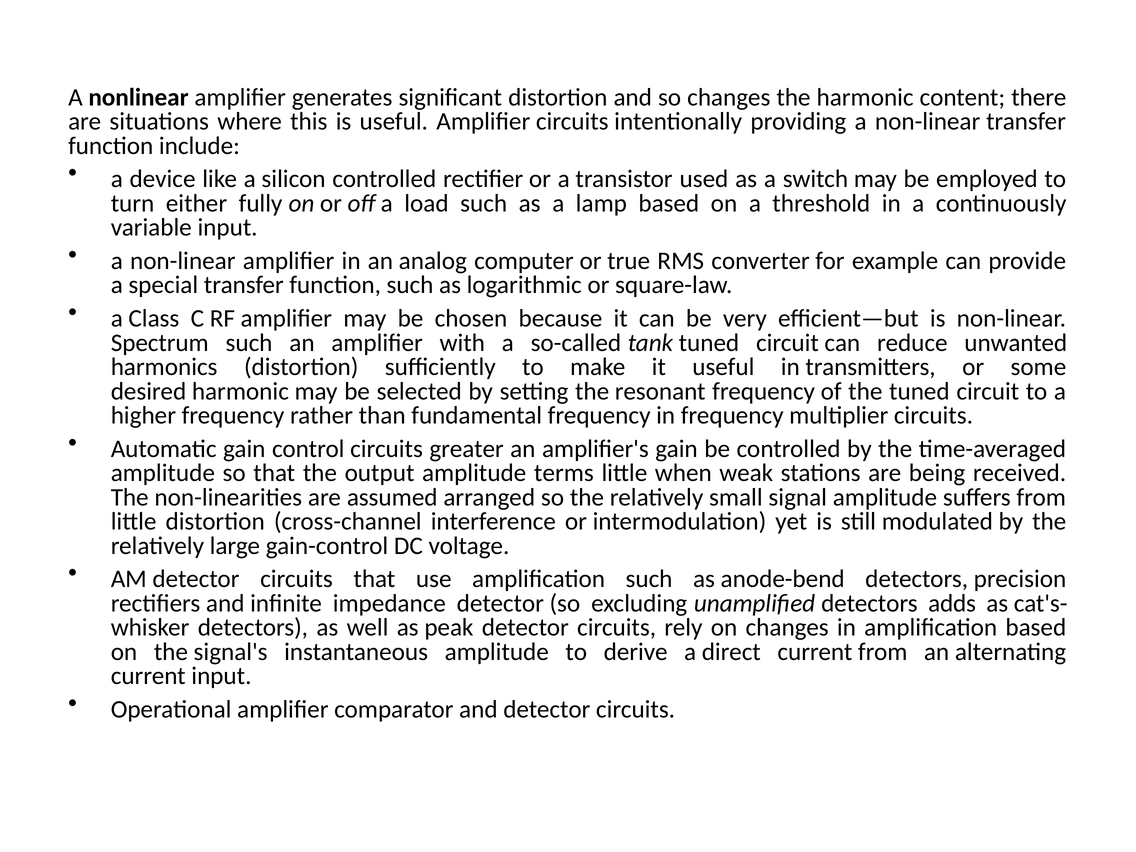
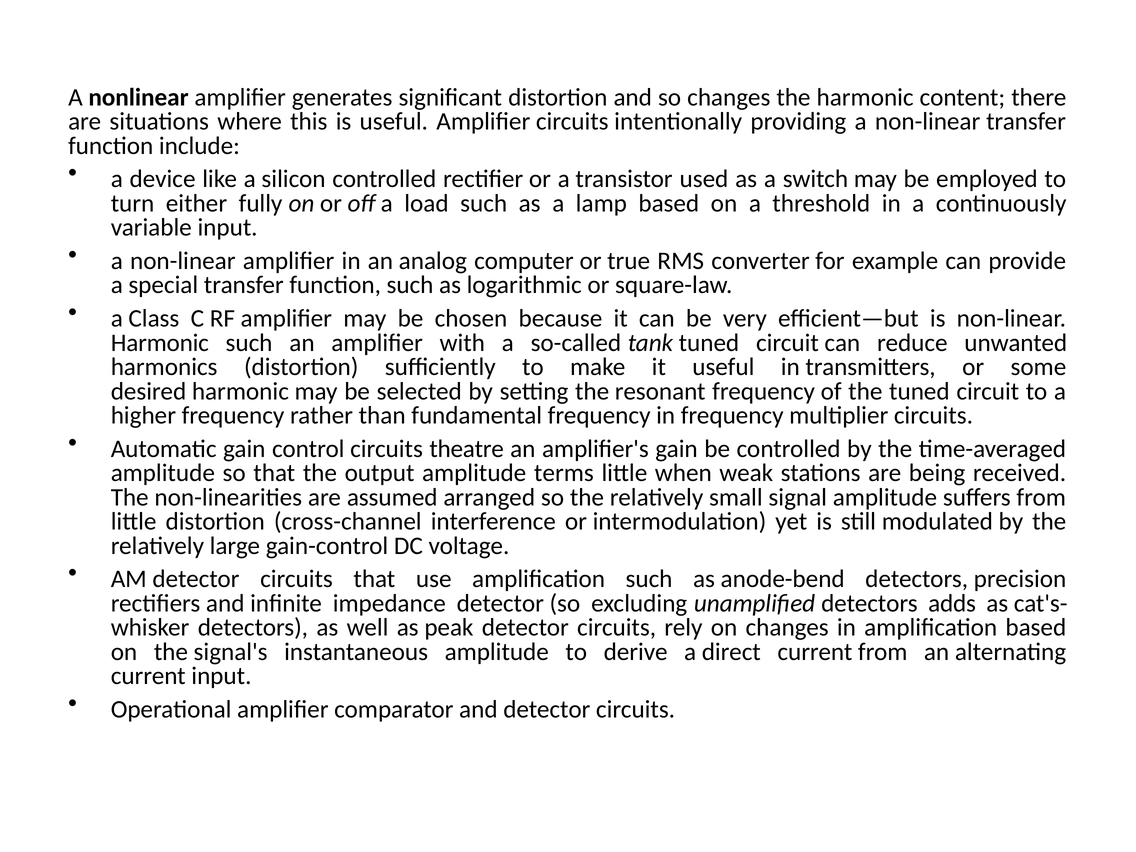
Spectrum: Spectrum -> Harmonic (160, 343)
greater: greater -> theatre (467, 449)
